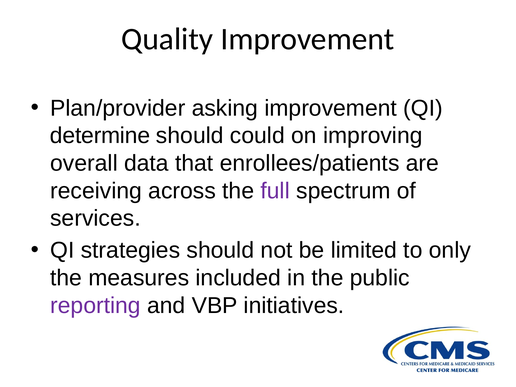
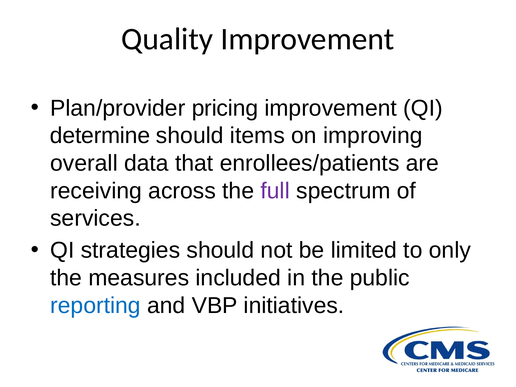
asking: asking -> pricing (225, 108)
could: could -> items (257, 136)
reporting colour: purple -> blue (95, 305)
